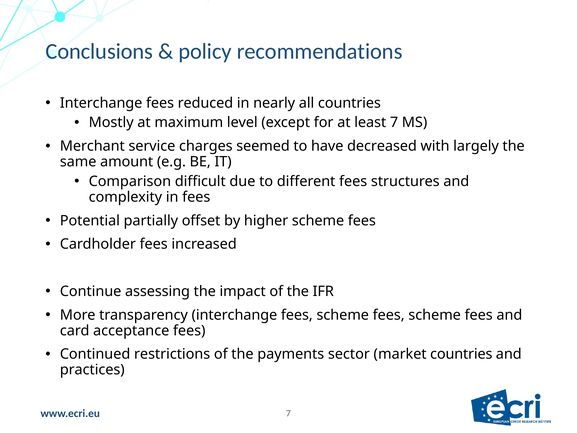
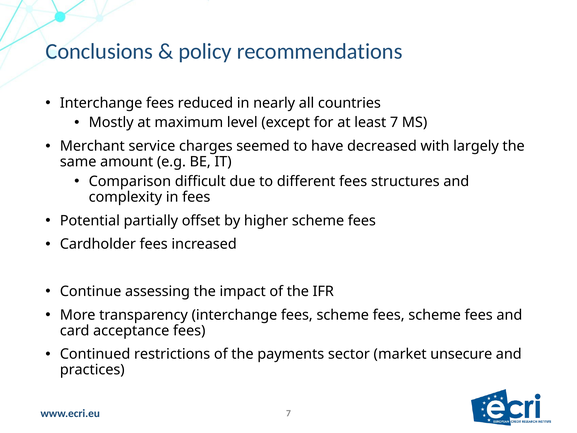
market countries: countries -> unsecure (461, 354)
